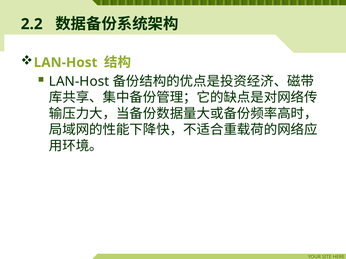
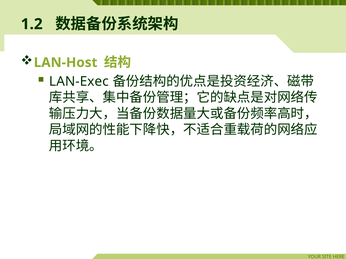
2.2: 2.2 -> 1.2 (32, 24)
LAN-Host: LAN-Host -> LAN-Exec (79, 82)
